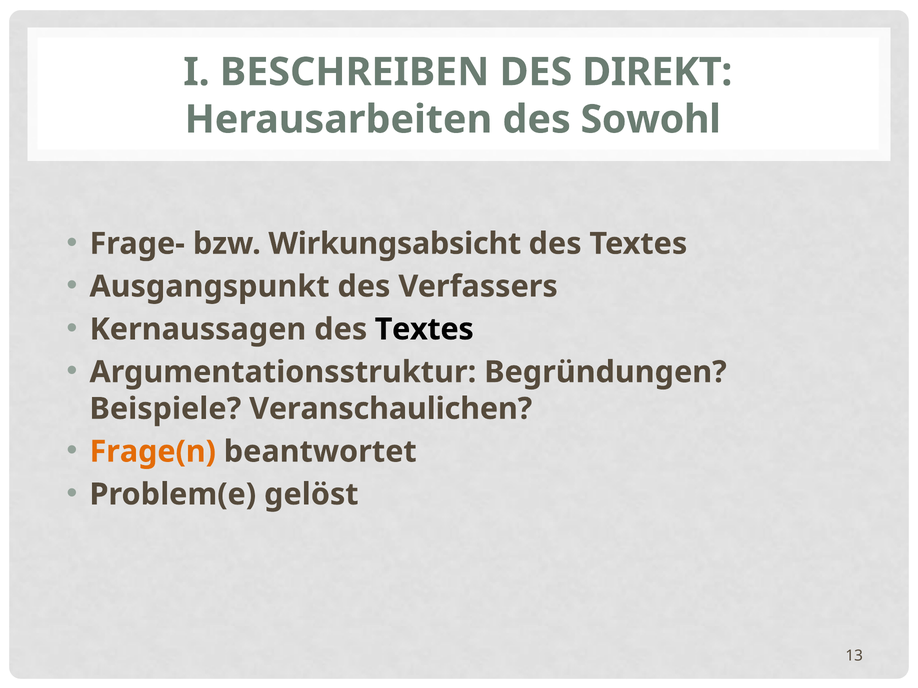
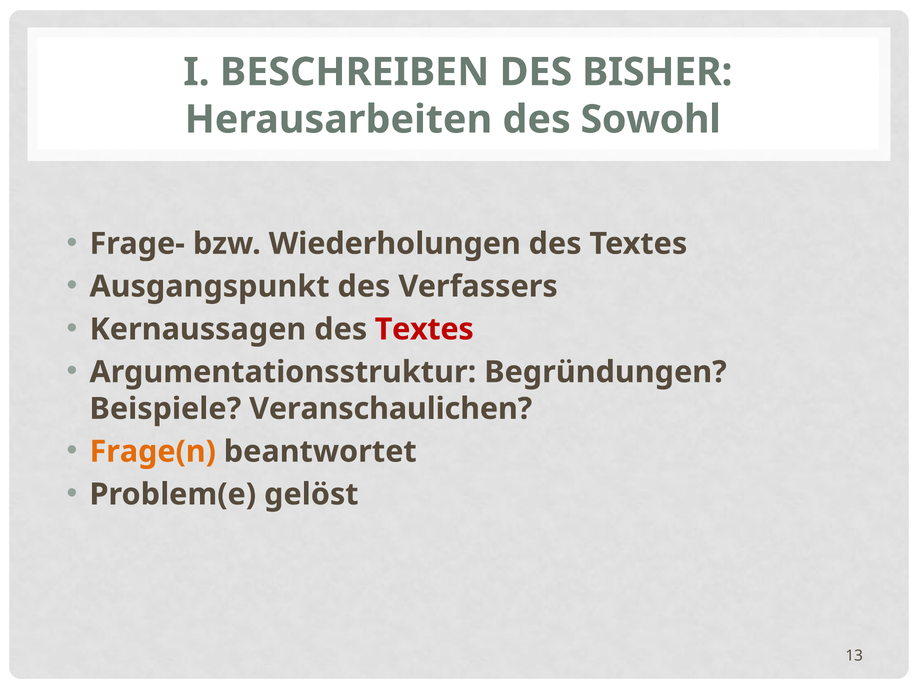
DIREKT: DIREKT -> BISHER (657, 72)
Wirkungsabsicht: Wirkungsabsicht -> Wiederholungen (395, 244)
Textes colour: black -> red (424, 330)
